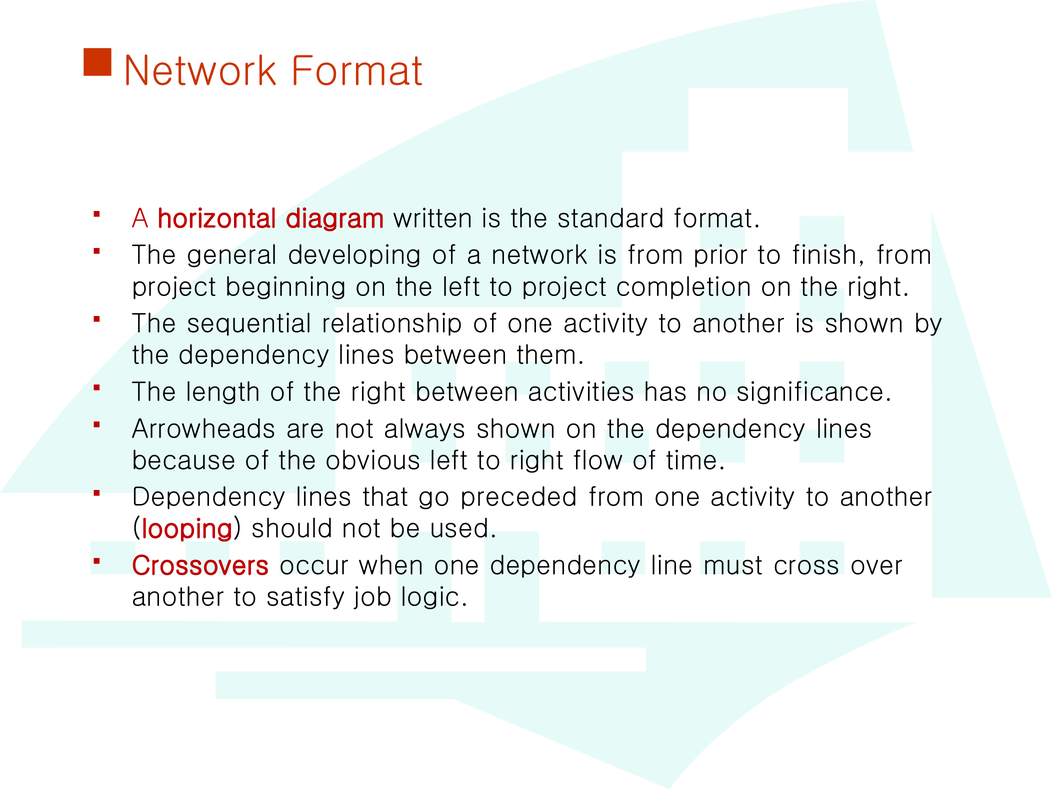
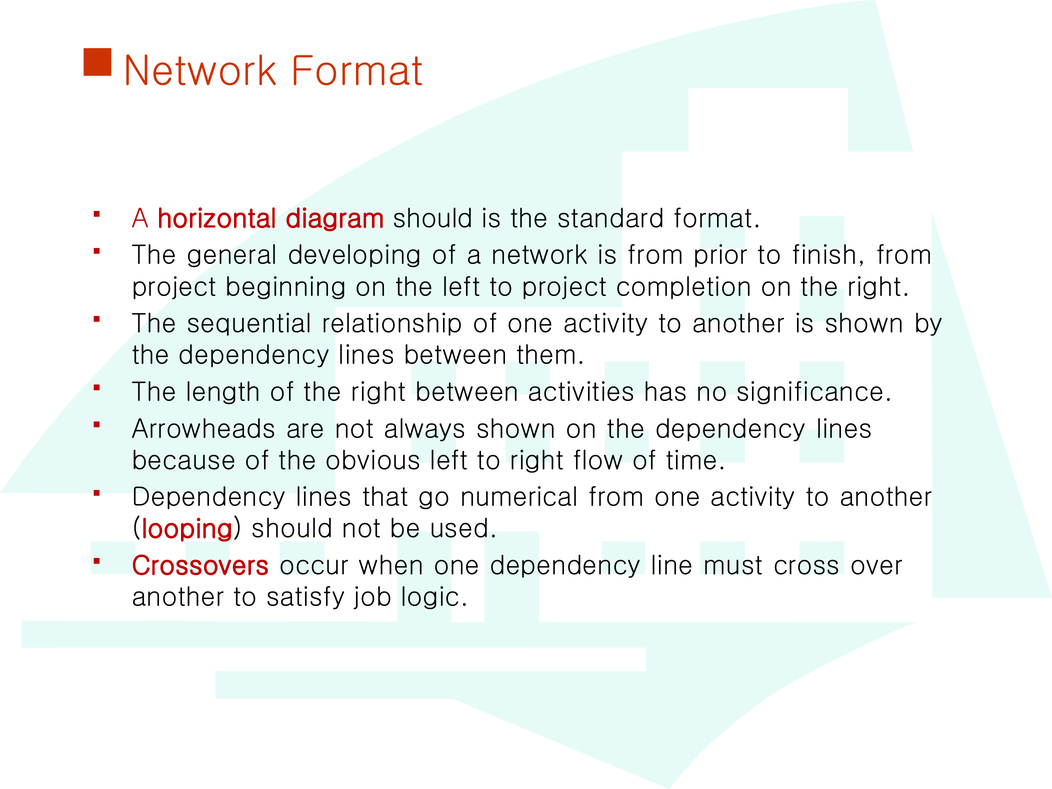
diagram written: written -> should (433, 218)
preceded: preceded -> numerical (519, 497)
